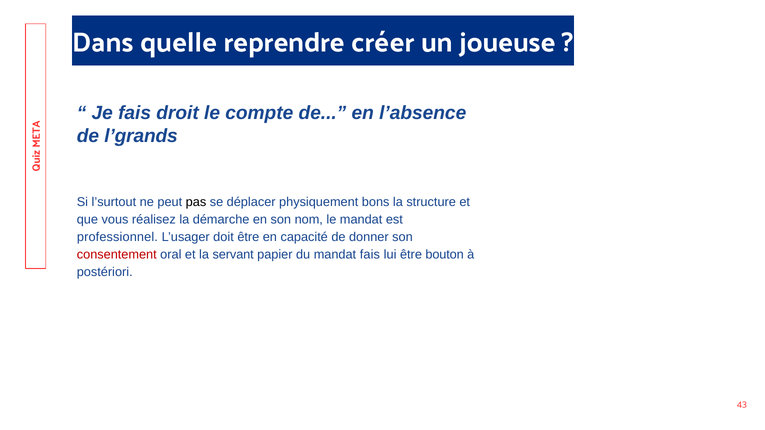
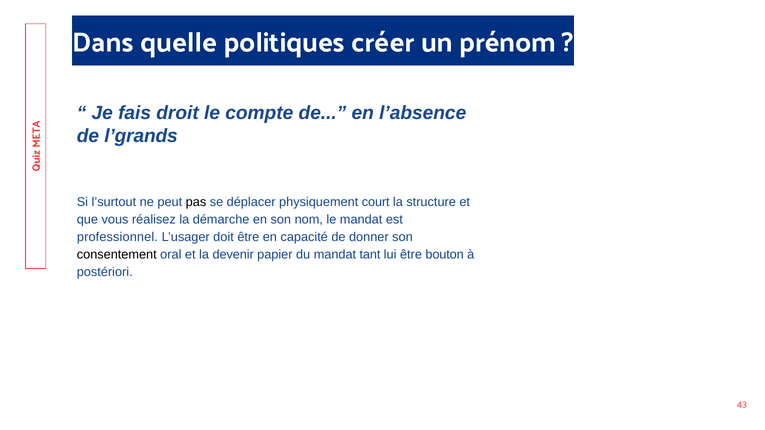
reprendre: reprendre -> politiques (284, 43)
joueuse: joueuse -> prénom (508, 43)
bons: bons -> court (376, 202)
consentement colour: red -> black (117, 255)
servant: servant -> devenir (233, 255)
mandat fais: fais -> tant (370, 255)
